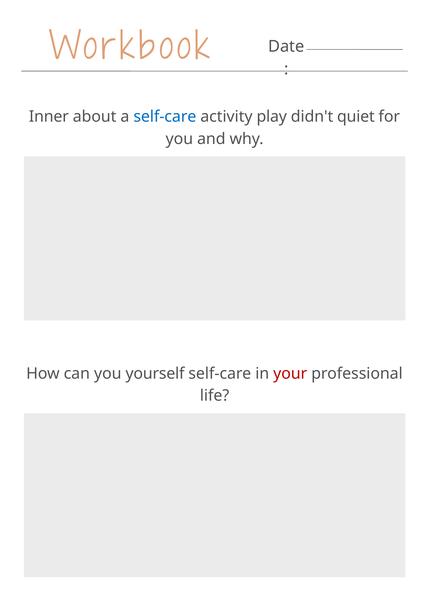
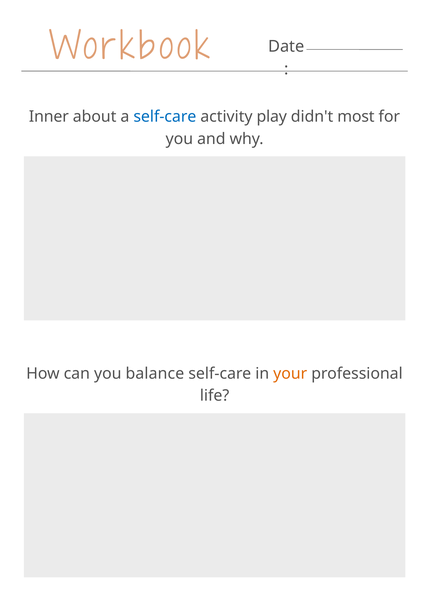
quiet: quiet -> most (356, 117)
yourself: yourself -> balance (155, 374)
your colour: red -> orange (290, 374)
